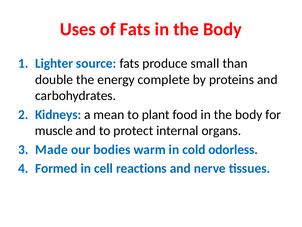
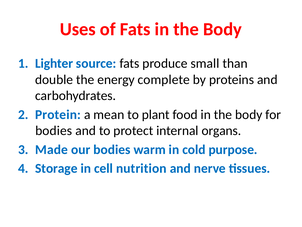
Kidneys: Kidneys -> Protein (58, 114)
muscle: muscle -> bodies (54, 130)
odorless: odorless -> purpose (233, 149)
Formed: Formed -> Storage (56, 168)
reactions: reactions -> nutrition (141, 168)
